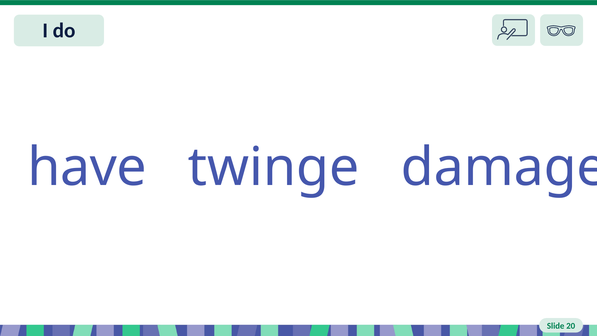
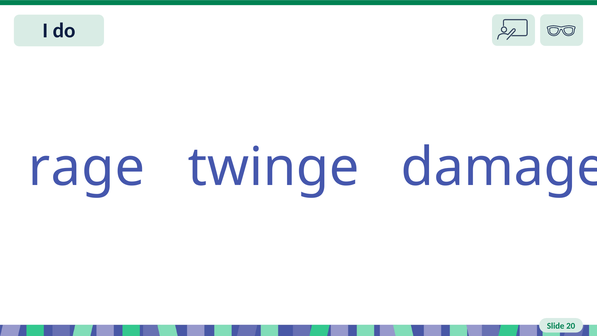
have: have -> rage (87, 167)
